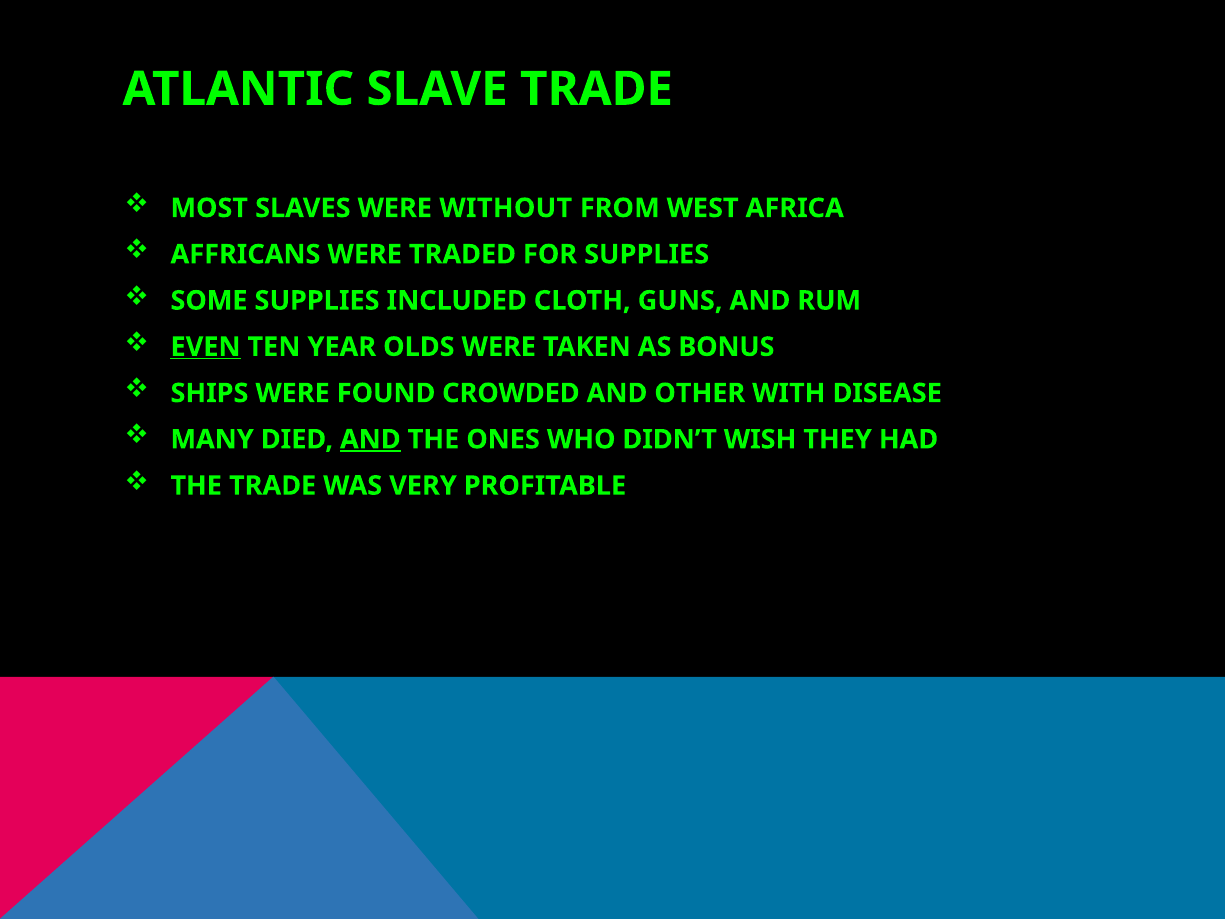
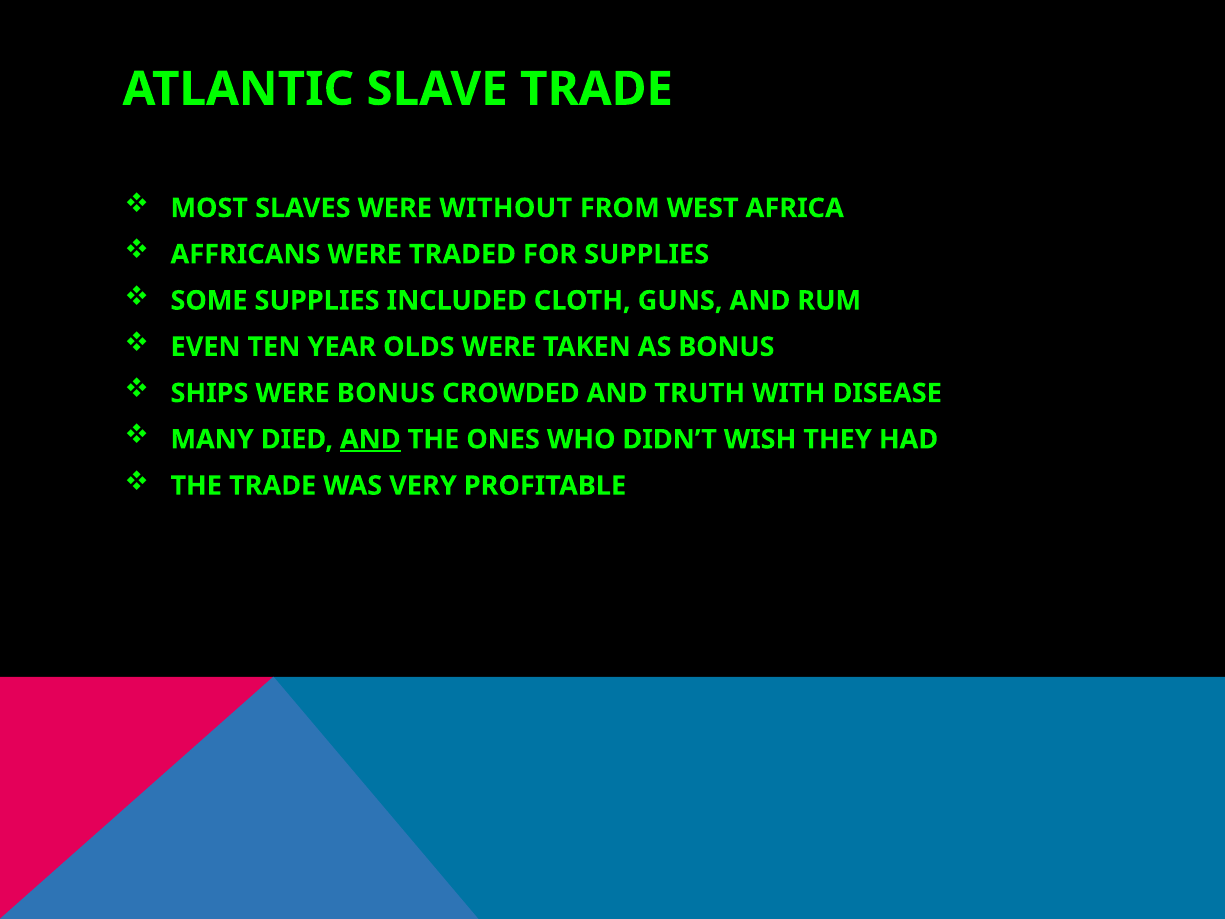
EVEN underline: present -> none (206, 347)
WERE FOUND: FOUND -> BONUS (386, 393)
OTHER: OTHER -> TRUTH (700, 393)
